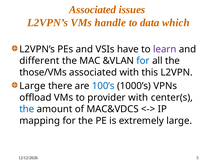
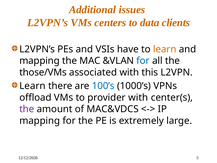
Associated: Associated -> Additional (92, 10)
handle: handle -> centers (110, 23)
which: which -> clients (176, 23)
learn colour: purple -> orange (165, 49)
different: different -> mapping (39, 61)
Large: Large -> Learn (32, 86)
the colour: blue -> purple (27, 109)
